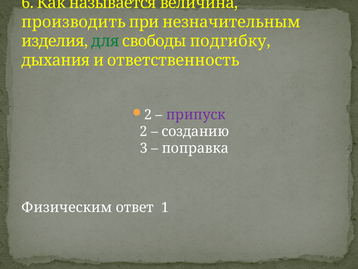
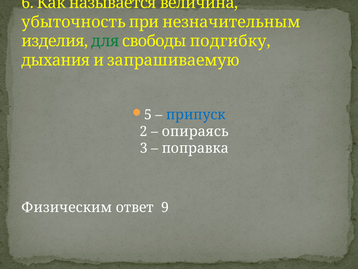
производить: производить -> убыточность (73, 22)
ответственность: ответственность -> запрашиваемую (173, 60)
2: 2 -> 5 (148, 115)
припуск colour: purple -> blue (196, 115)
созданию: созданию -> опираясь (195, 131)
1: 1 -> 9 (165, 207)
